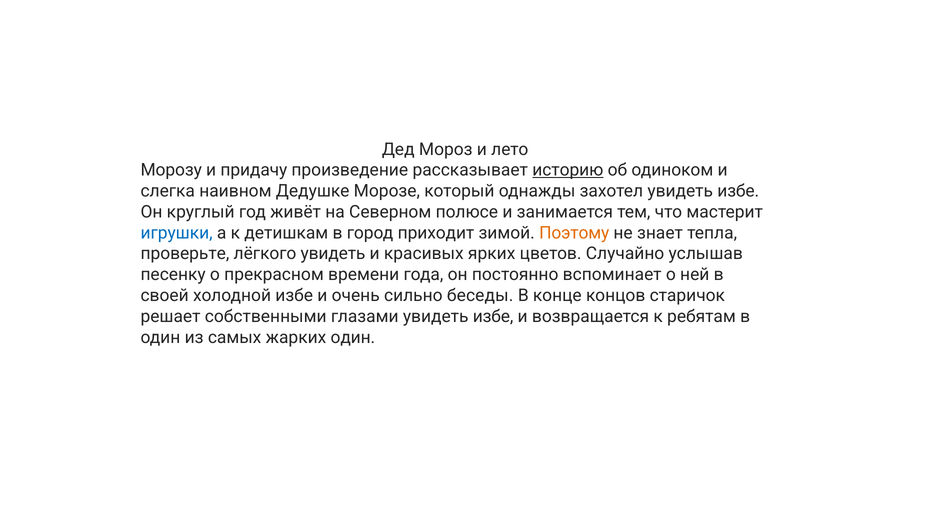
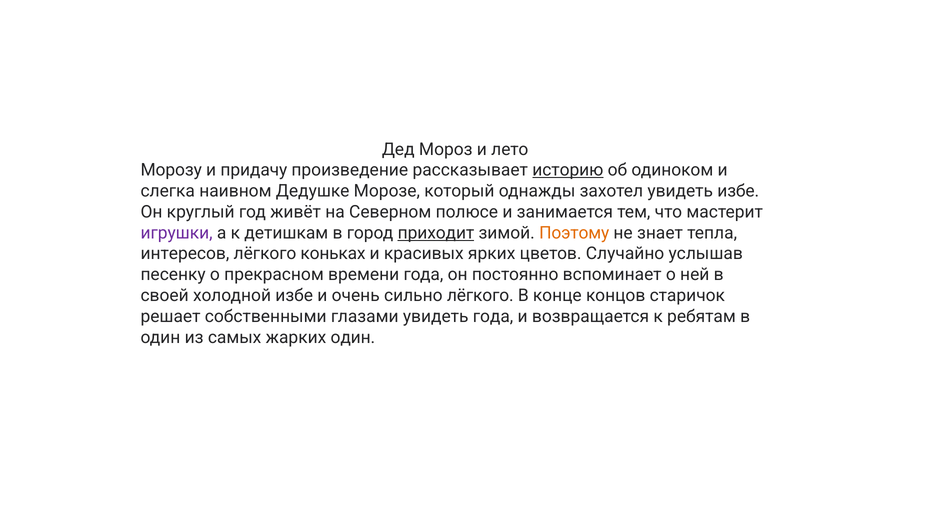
игрушки colour: blue -> purple (177, 233)
приходит underline: none -> present (436, 233)
проверьте: проверьте -> интересов (185, 254)
лёгкого увидеть: увидеть -> коньках (333, 254)
сильно беседы: беседы -> лёгкого (480, 296)
глазами увидеть избе: избе -> года (493, 316)
